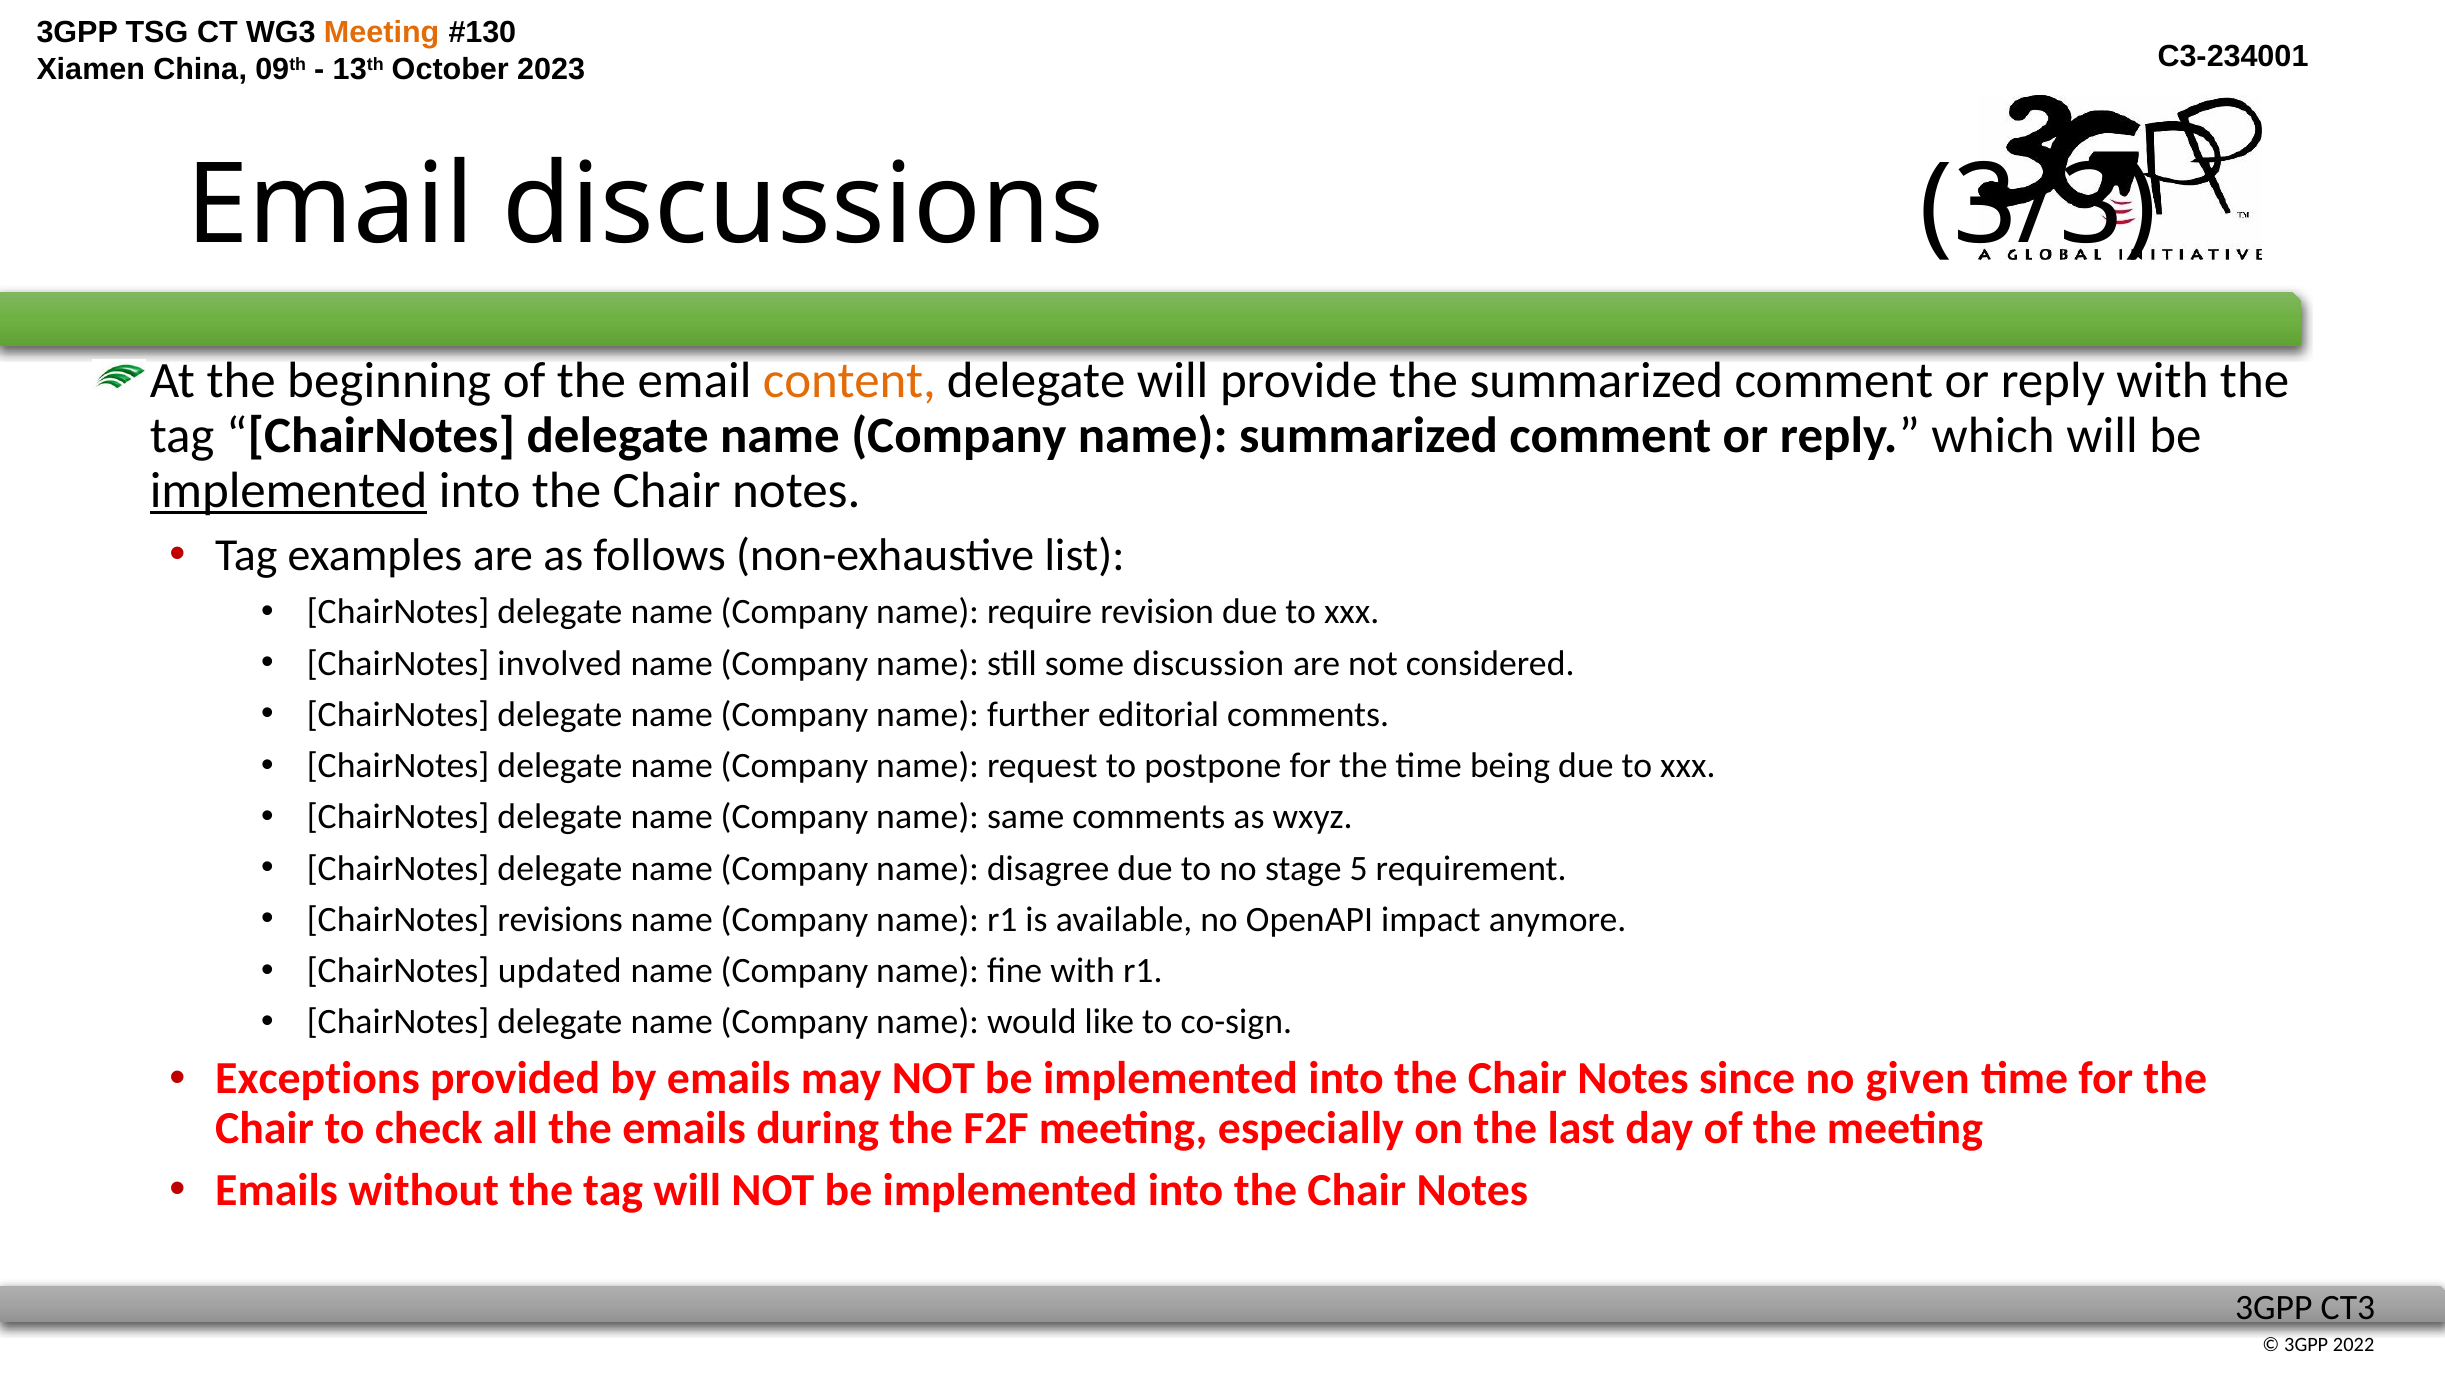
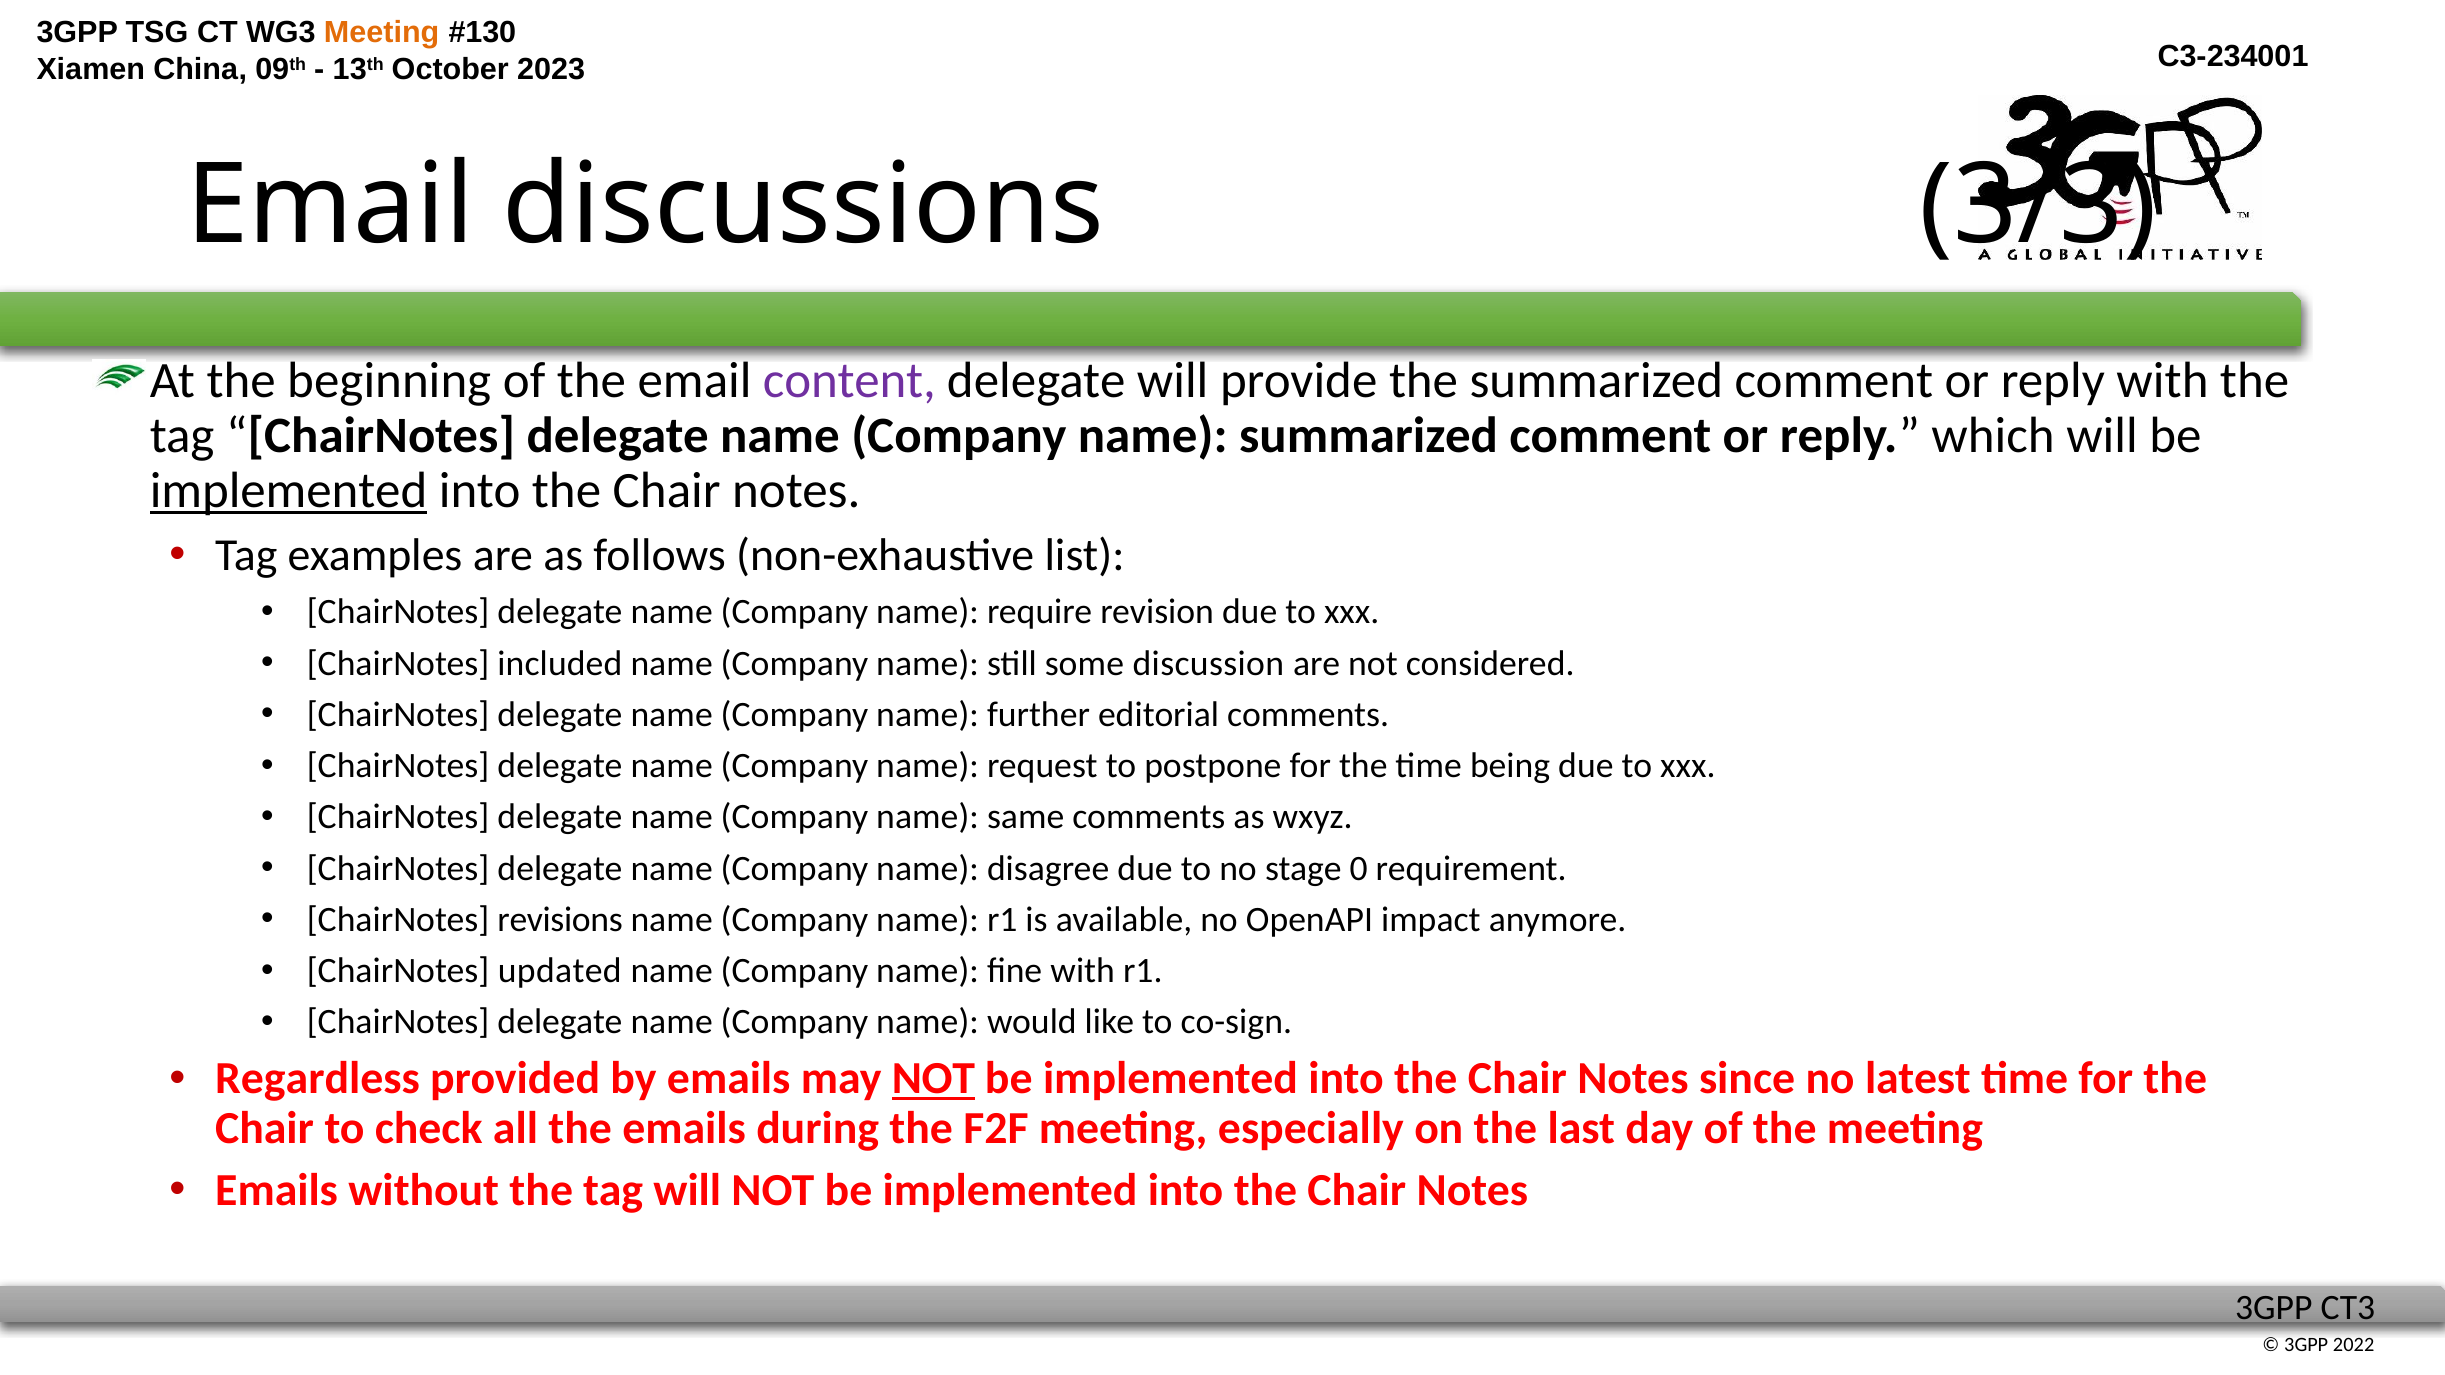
content colour: orange -> purple (849, 380)
involved: involved -> included (560, 663)
5: 5 -> 0 (1359, 868)
Exceptions: Exceptions -> Regardless (317, 1079)
NOT underline: none -> present (933, 1079)
given: given -> latest (1918, 1079)
